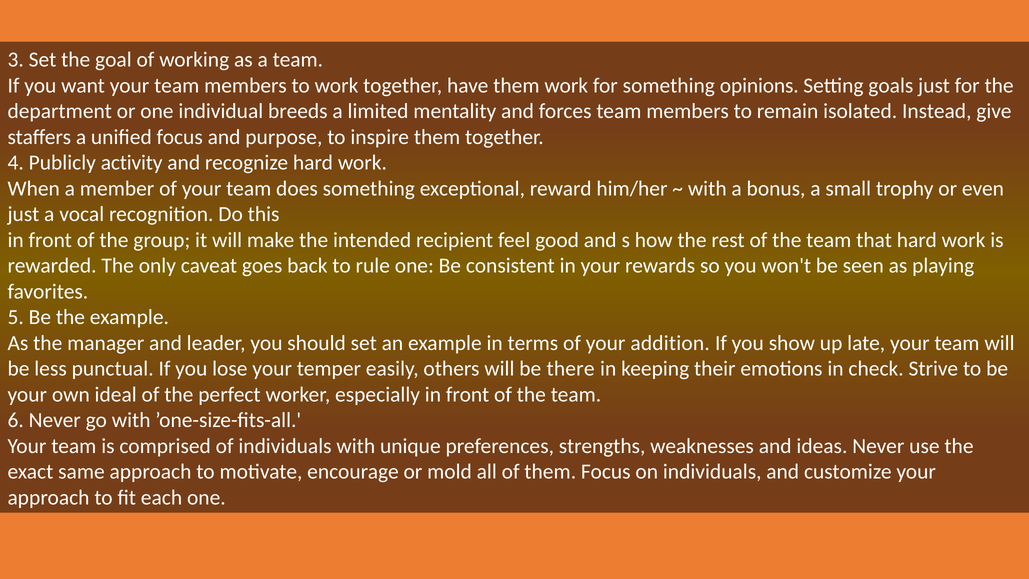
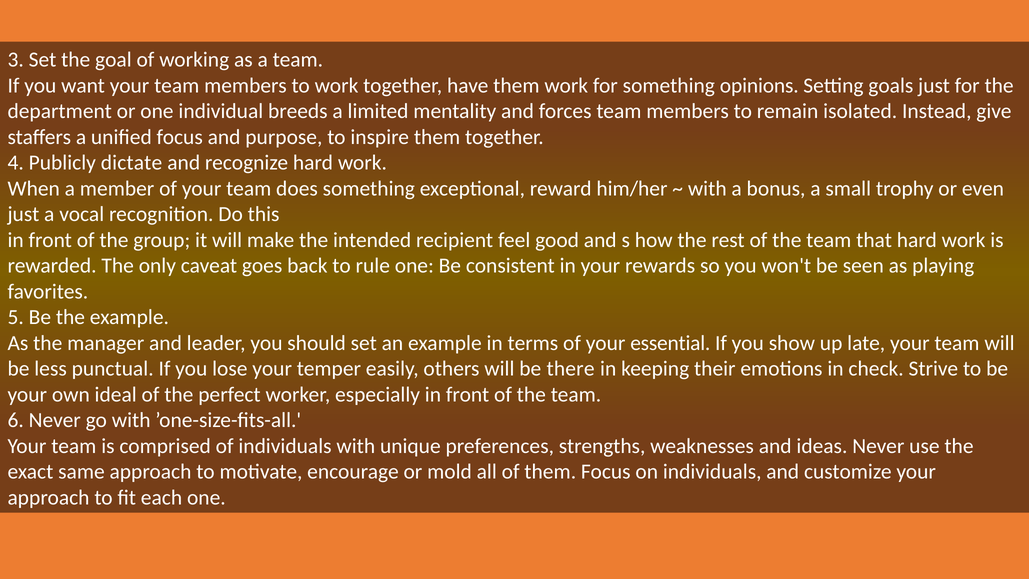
activity: activity -> dictate (131, 163)
addition: addition -> essential (670, 343)
